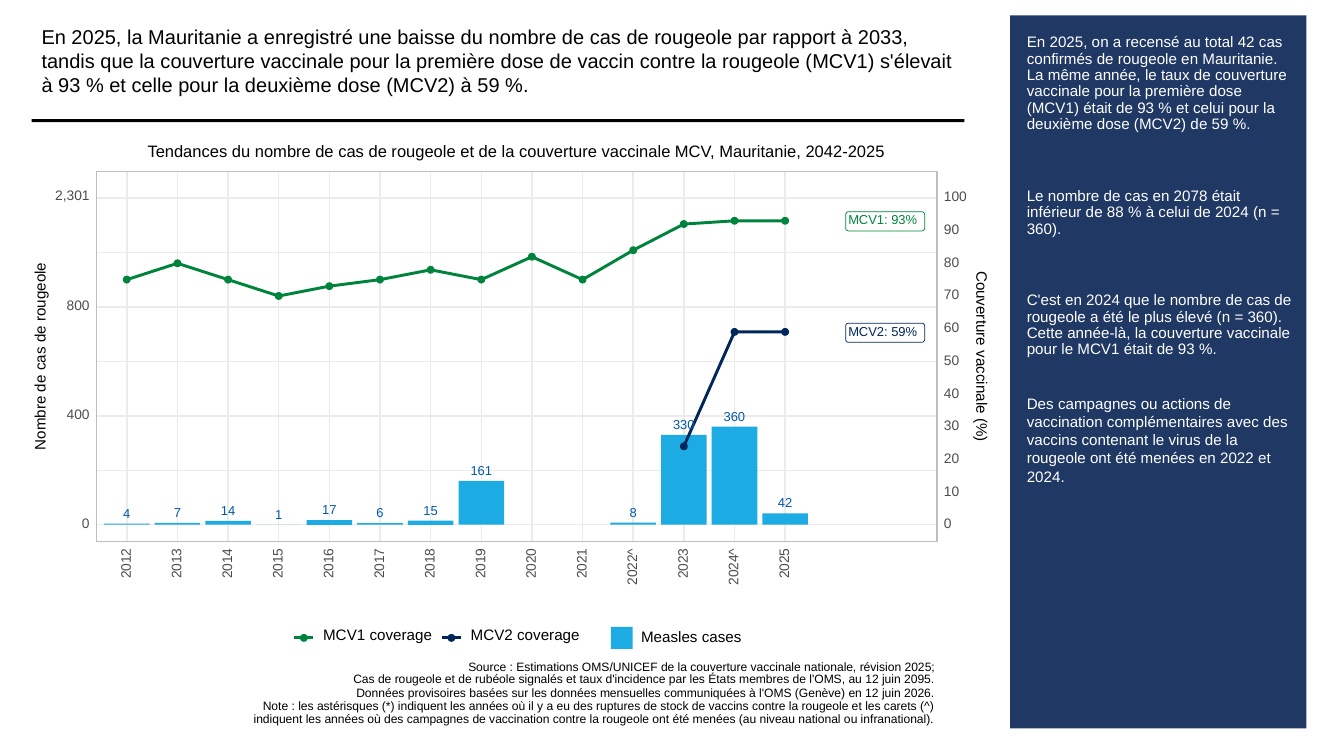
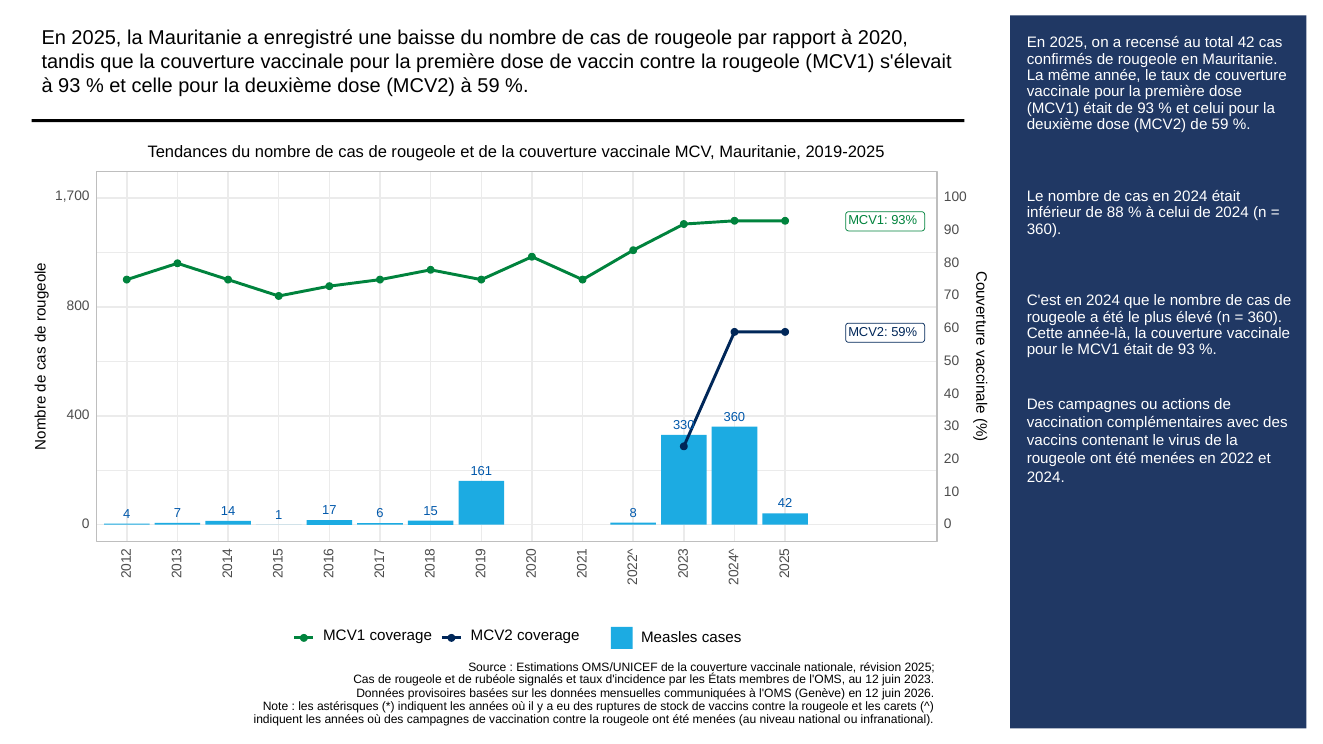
2033: 2033 -> 2020 (883, 38)
2042-2025: 2042-2025 -> 2019-2025 (845, 152)
cas en 2078: 2078 -> 2024 (1191, 196)
2,301: 2,301 -> 1,700 (72, 196)
2095: 2095 -> 2023 (919, 680)
